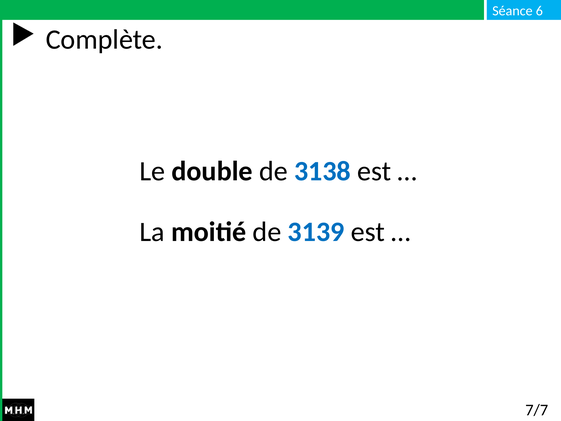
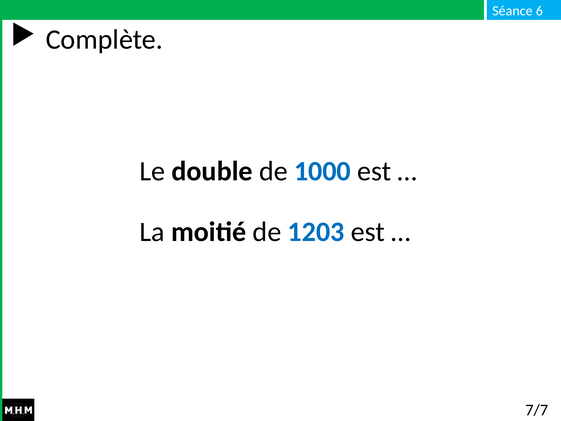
3138: 3138 -> 1000 (322, 171)
3139: 3139 -> 1203 (316, 232)
